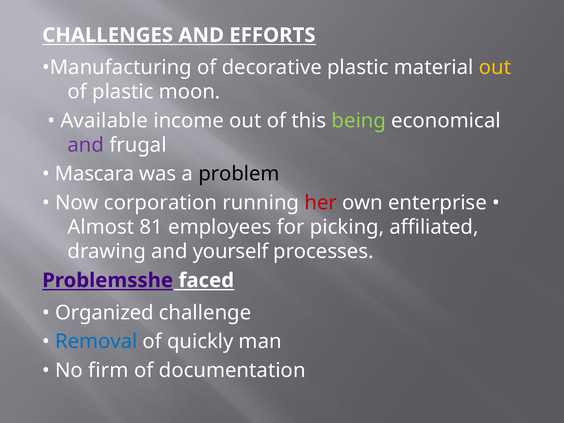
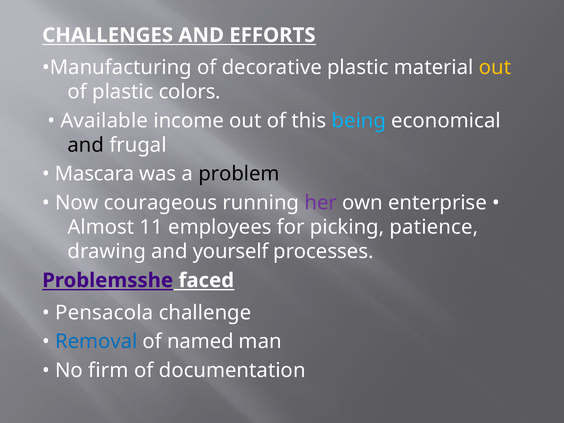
moon: moon -> colors (190, 92)
being colour: light green -> light blue (359, 121)
and colour: purple -> black (86, 145)
corporation: corporation -> courageous (161, 203)
her colour: red -> purple (321, 203)
81: 81 -> 11 (151, 227)
affiliated: affiliated -> patience (434, 227)
Organized: Organized -> Pensacola (104, 313)
quickly: quickly -> named (200, 341)
